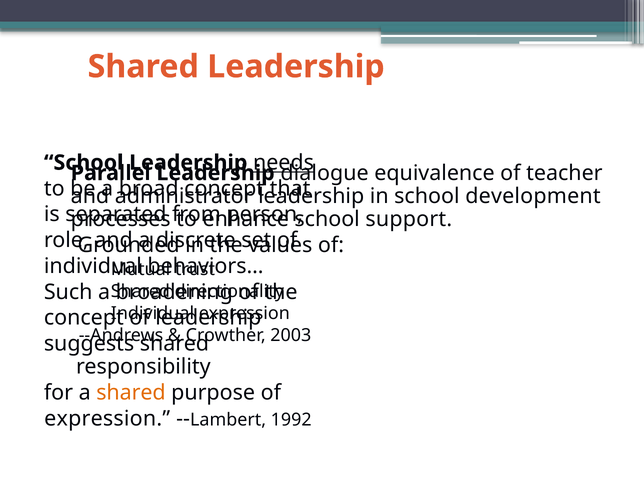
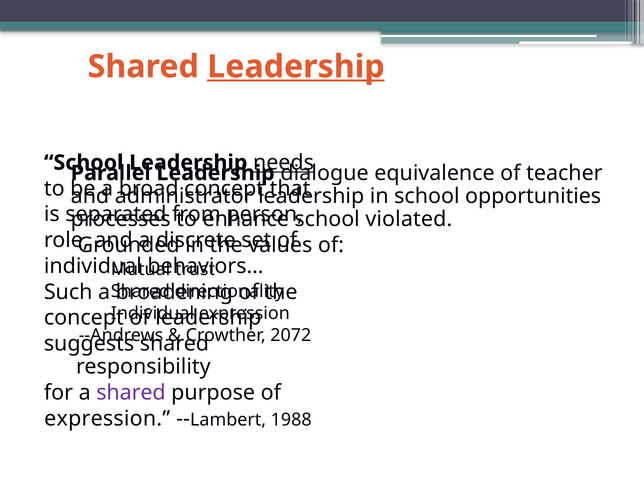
Leadership underline: none -> present (296, 67)
development: development -> opportunities (533, 196)
support: support -> violated (409, 219)
2003: 2003 -> 2072 (291, 335)
shared colour: orange -> purple (131, 393)
1992: 1992 -> 1988 (291, 420)
